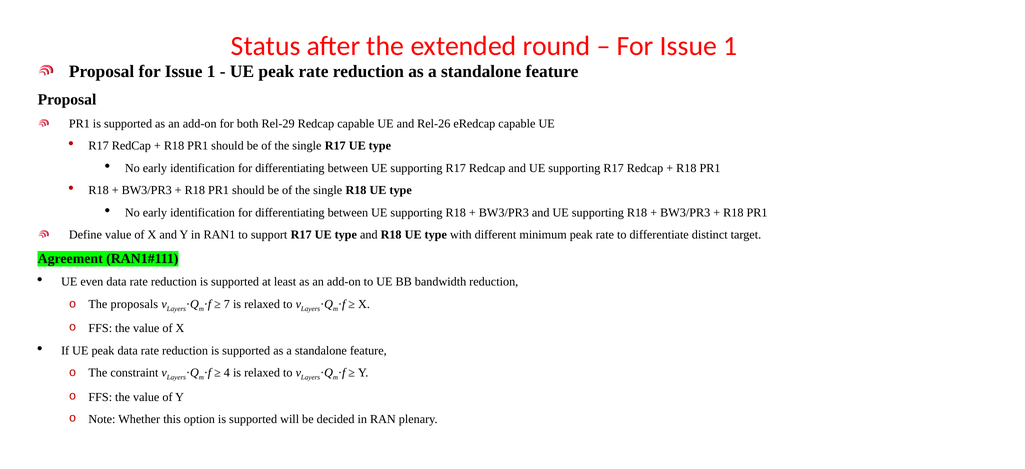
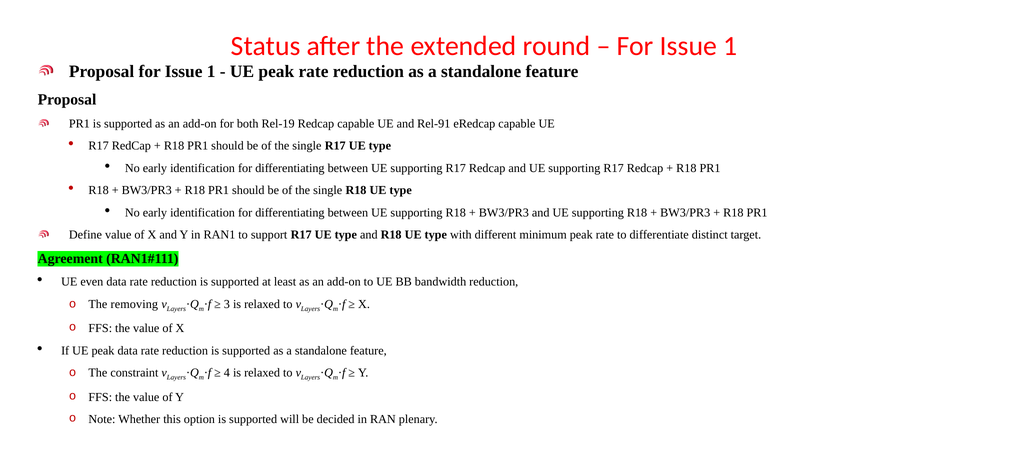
Rel-29: Rel-29 -> Rel-19 (278, 124)
Rel-26: Rel-26 -> Rel-91 (434, 124)
proposals: proposals -> removing (134, 304)
7: 7 -> 3 (227, 304)
